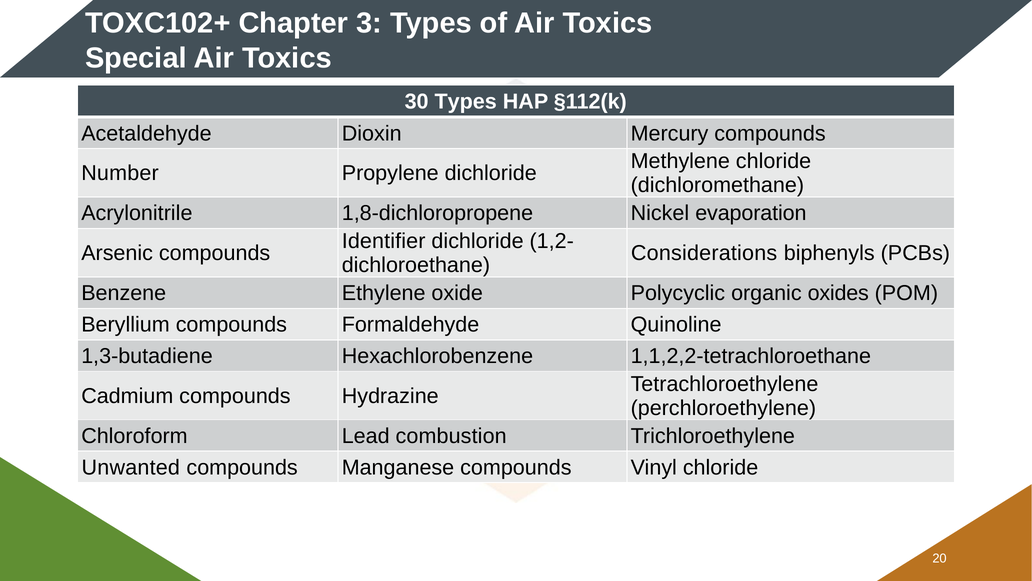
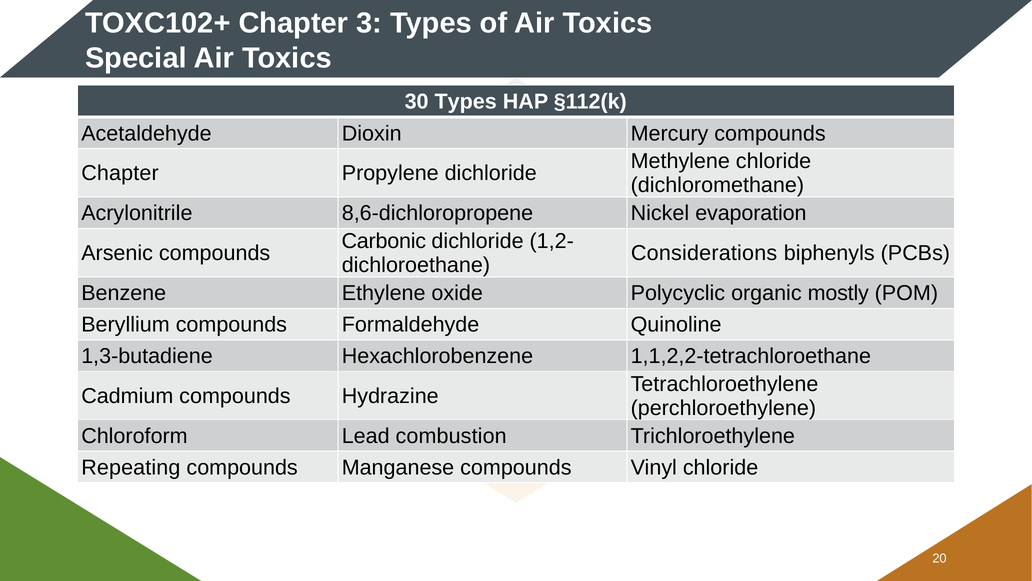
Number: Number -> Chapter (120, 173)
1,8-dichloropropene: 1,8-dichloropropene -> 8,6-dichloropropene (437, 213)
Identifier: Identifier -> Carbonic (384, 241)
oxides: oxides -> mostly (838, 293)
Unwanted: Unwanted -> Repeating (131, 467)
